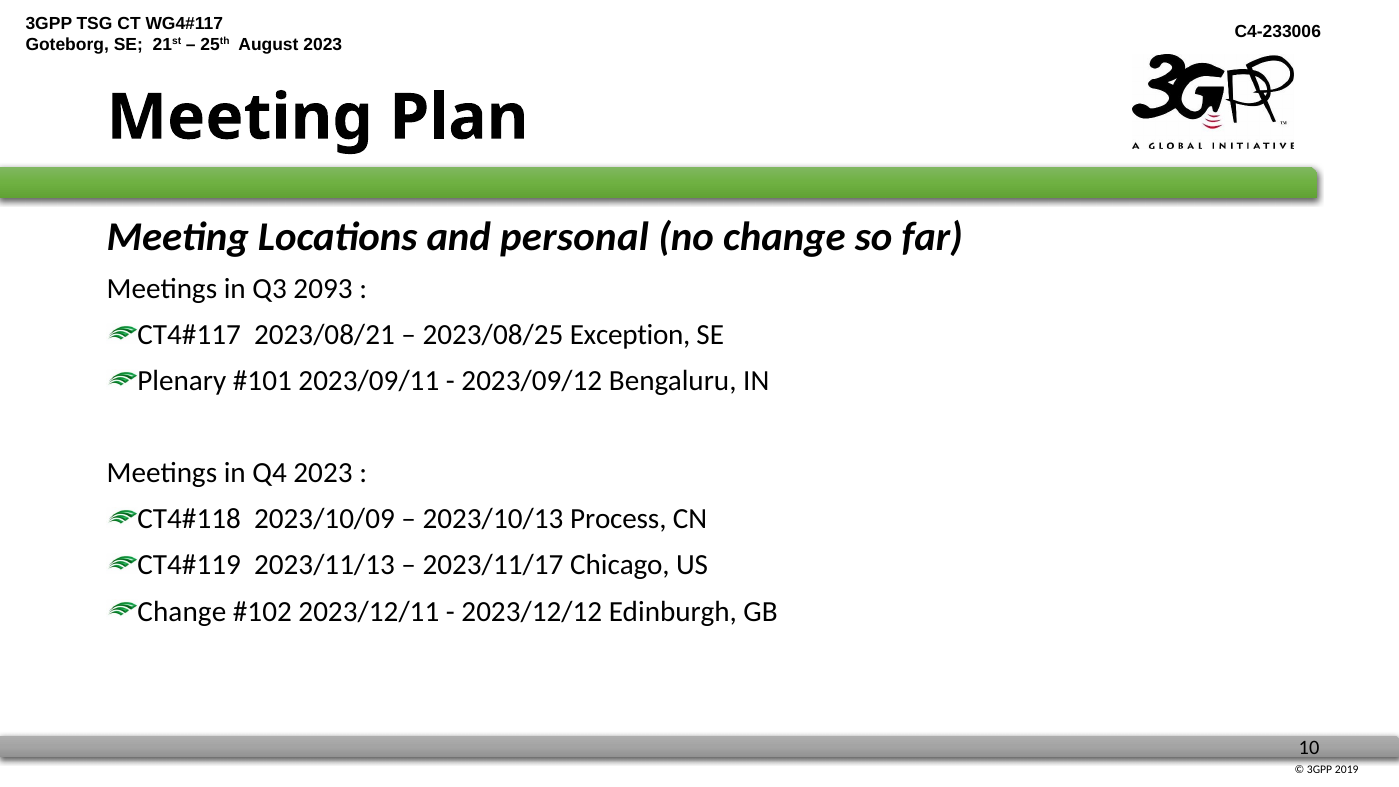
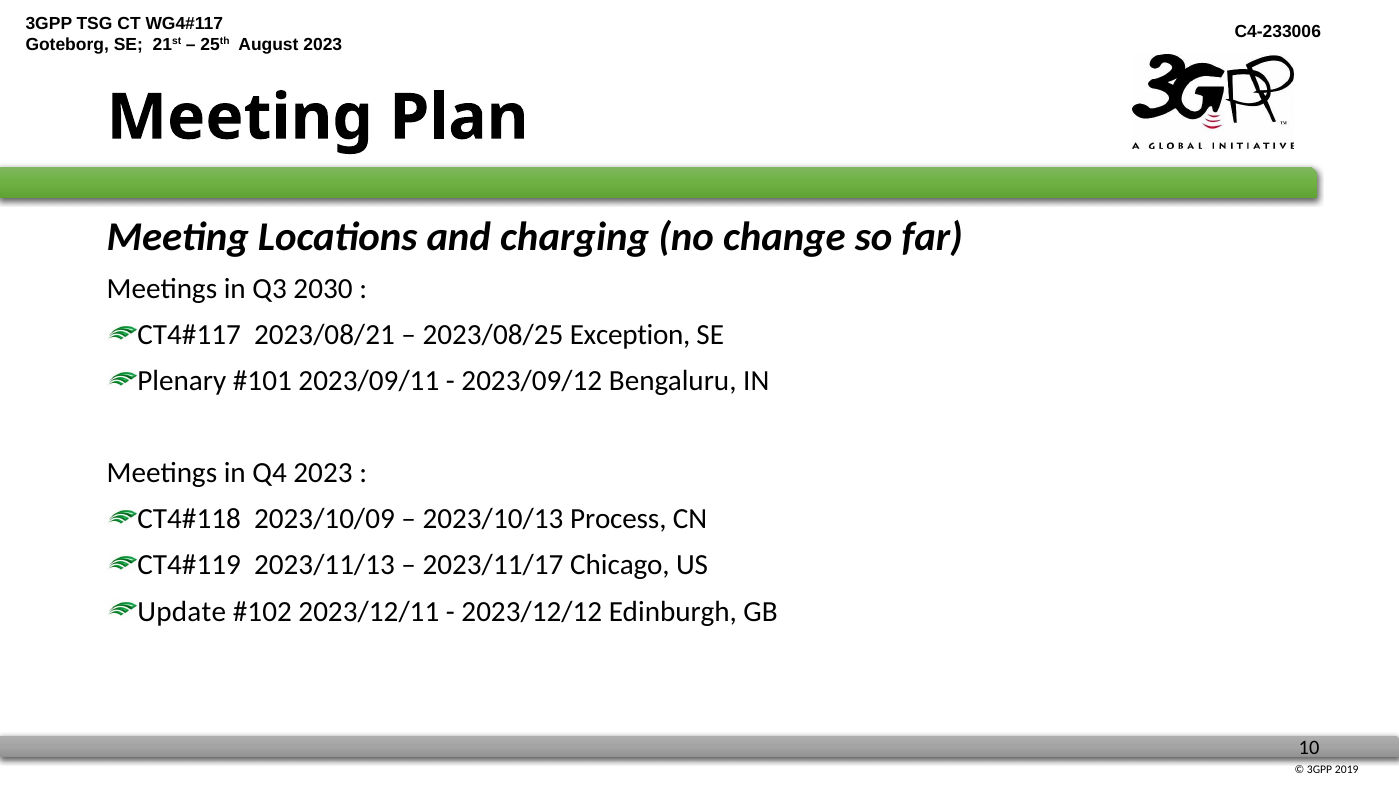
personal: personal -> charging (575, 237)
2093: 2093 -> 2030 (323, 289)
Change: Change -> Update (182, 611)
